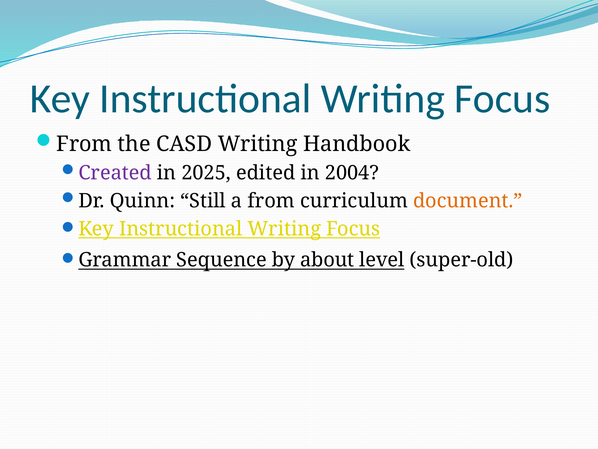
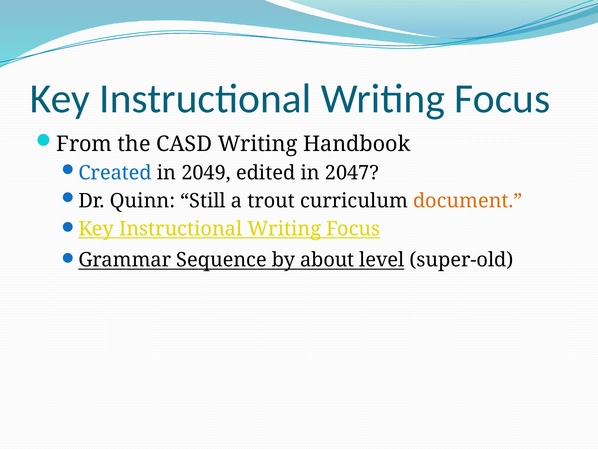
Created colour: purple -> blue (115, 173)
2025: 2025 -> 2049 (206, 173)
2004: 2004 -> 2047 (352, 173)
a from: from -> trout (271, 201)
